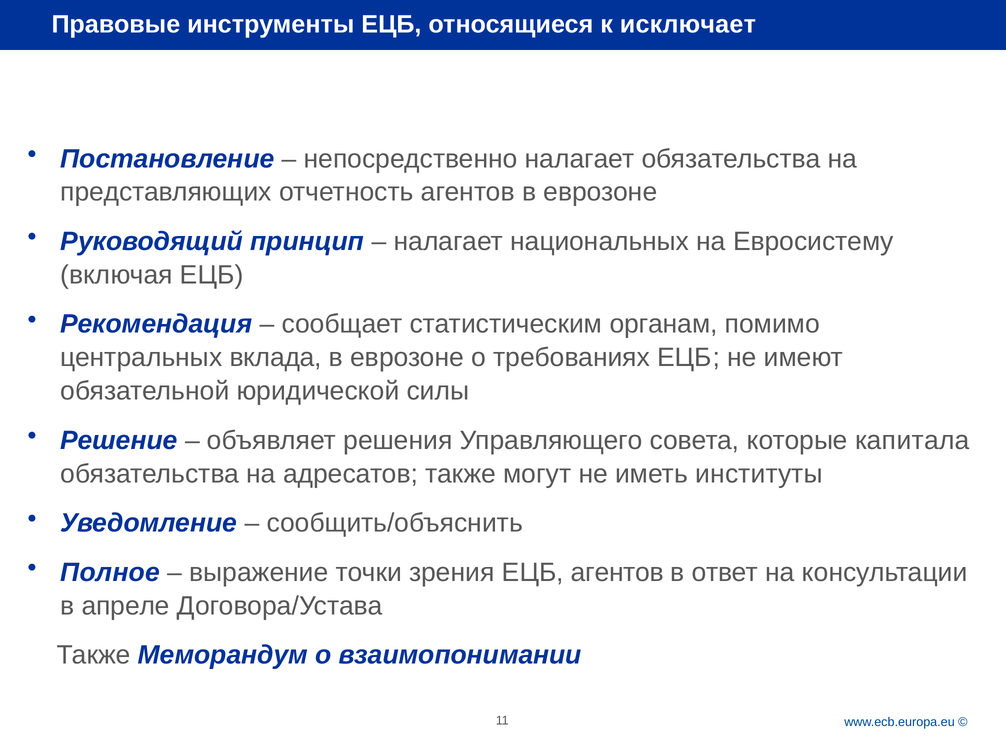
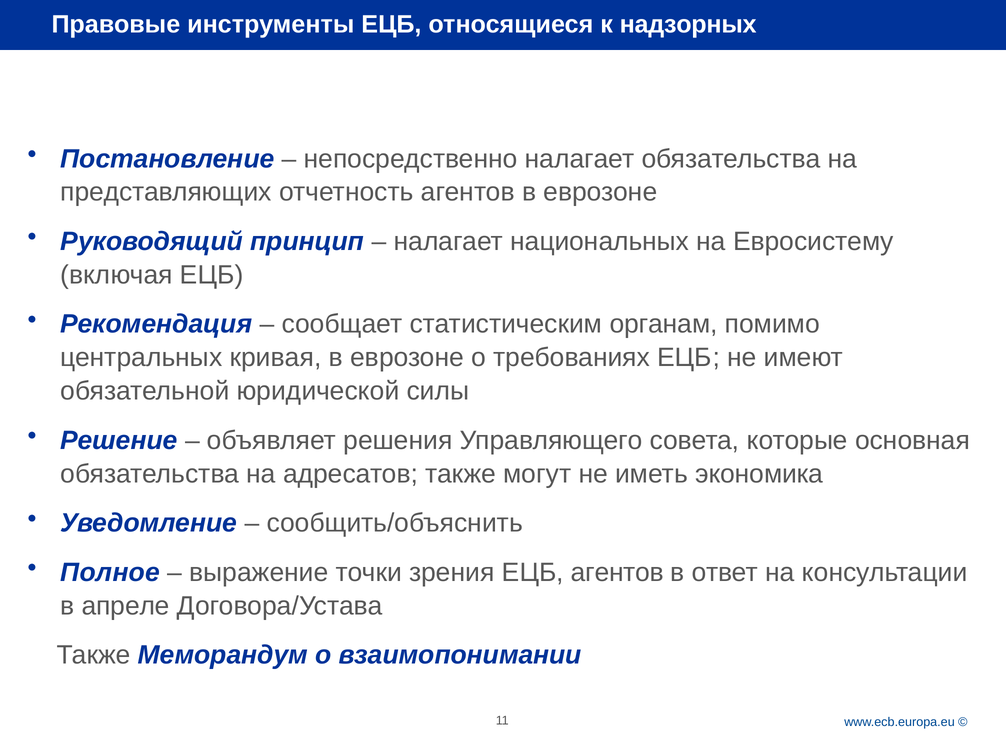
исключает: исключает -> надзорных (688, 24)
вклада: вклада -> кривая (275, 358)
капитала: капитала -> основная (912, 441)
институты: институты -> экономика (759, 474)
